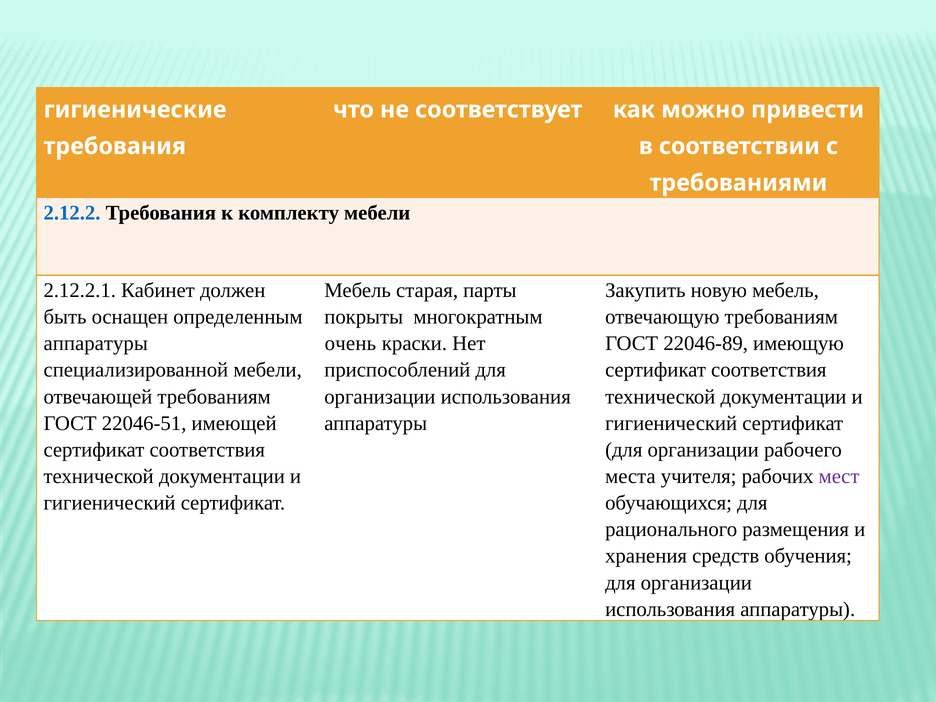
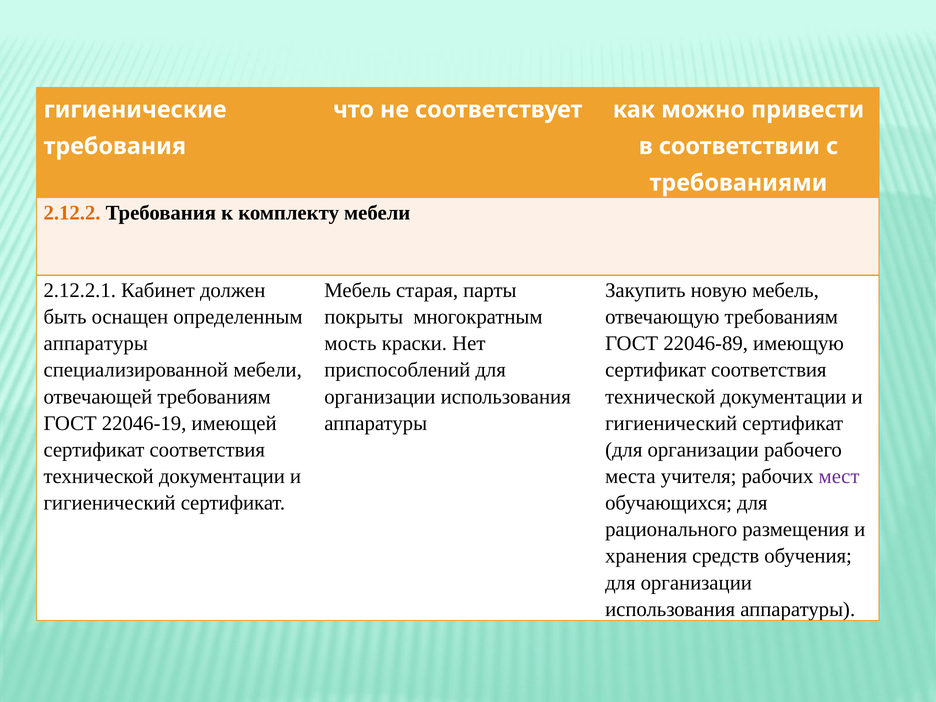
2.12.2 colour: blue -> orange (72, 213)
очень: очень -> мость (350, 344)
22046-51: 22046-51 -> 22046-19 (144, 423)
